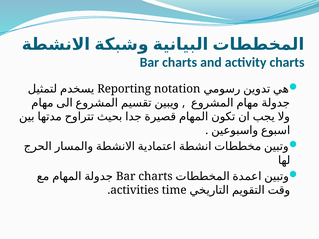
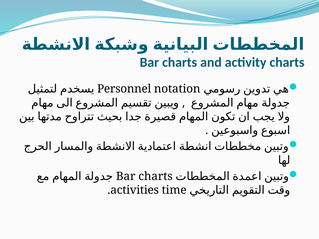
Reporting: Reporting -> Personnel (124, 89)
